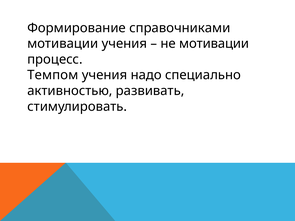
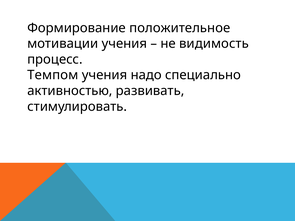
справочниками: справочниками -> положительное (180, 28)
не мотивации: мотивации -> видимость (214, 44)
